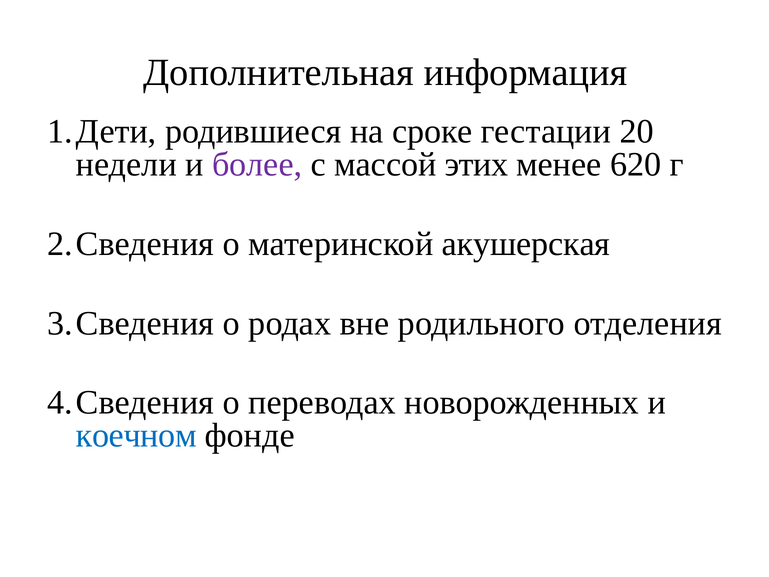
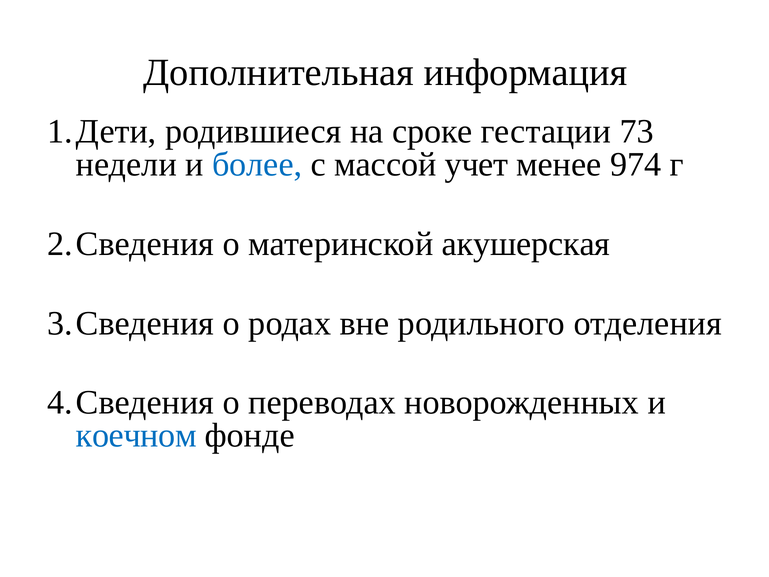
20: 20 -> 73 (637, 132)
более colour: purple -> blue (257, 164)
этих: этих -> учет (477, 164)
620: 620 -> 974 (636, 164)
